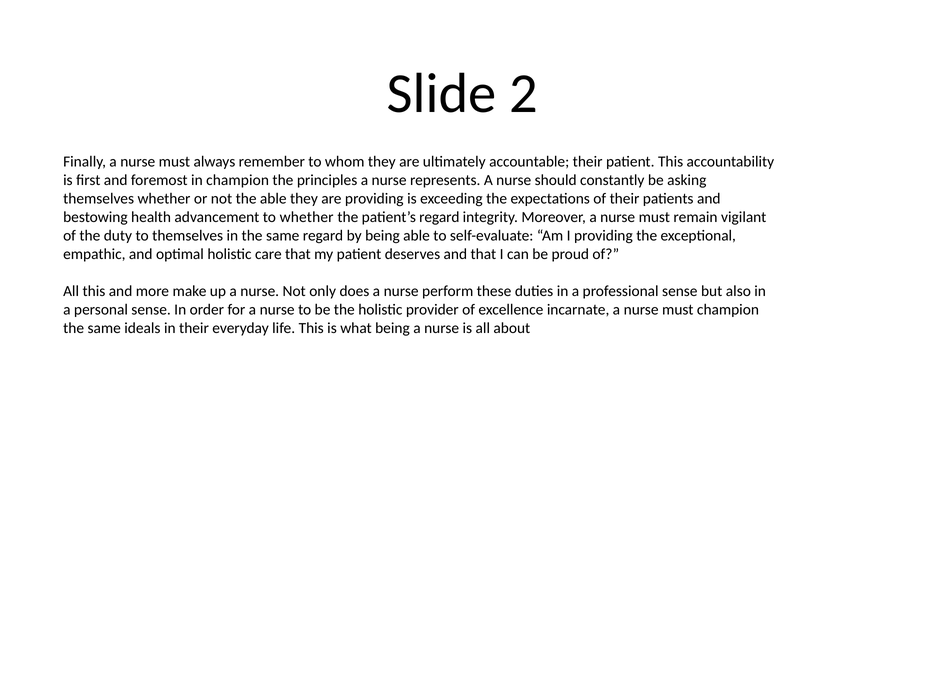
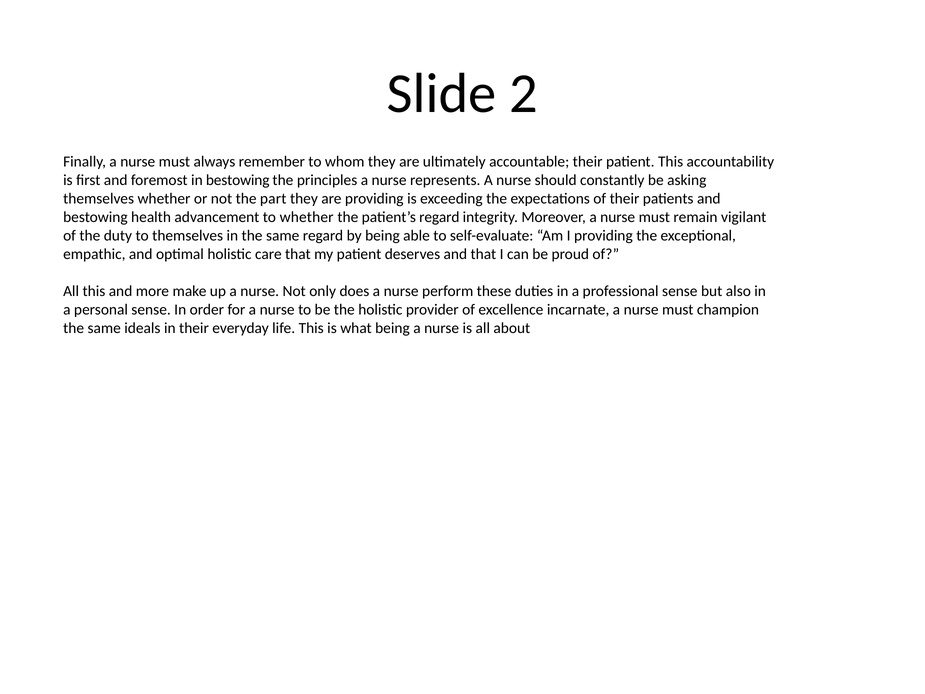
in champion: champion -> bestowing (238, 180)
the able: able -> part (273, 198)
